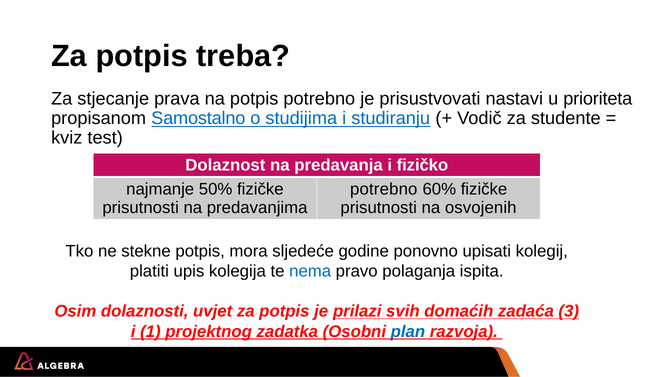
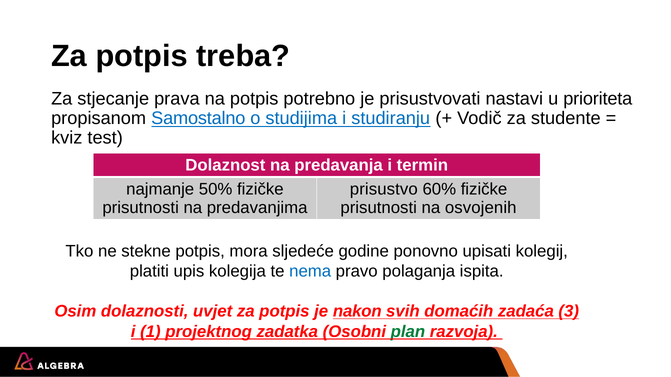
fizičko: fizičko -> termin (422, 166)
potrebno: potrebno -> prisustvo (384, 189)
prilazi: prilazi -> nakon (357, 312)
plan colour: blue -> green (408, 332)
